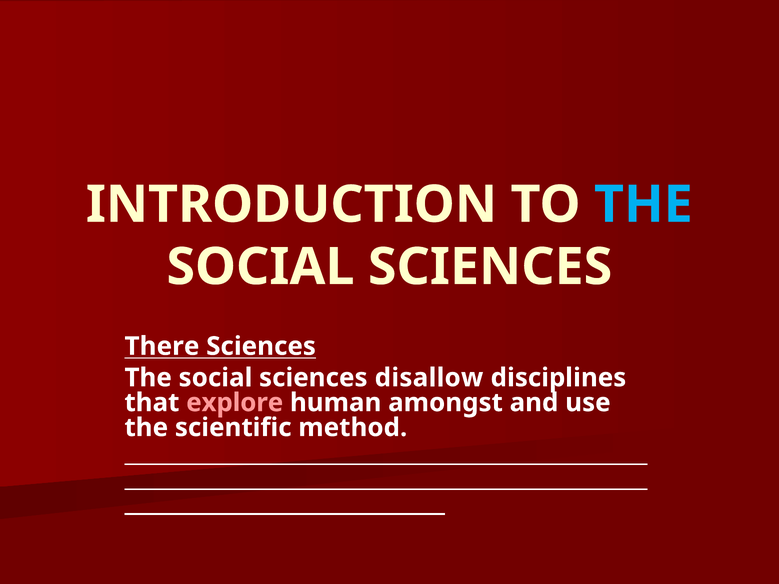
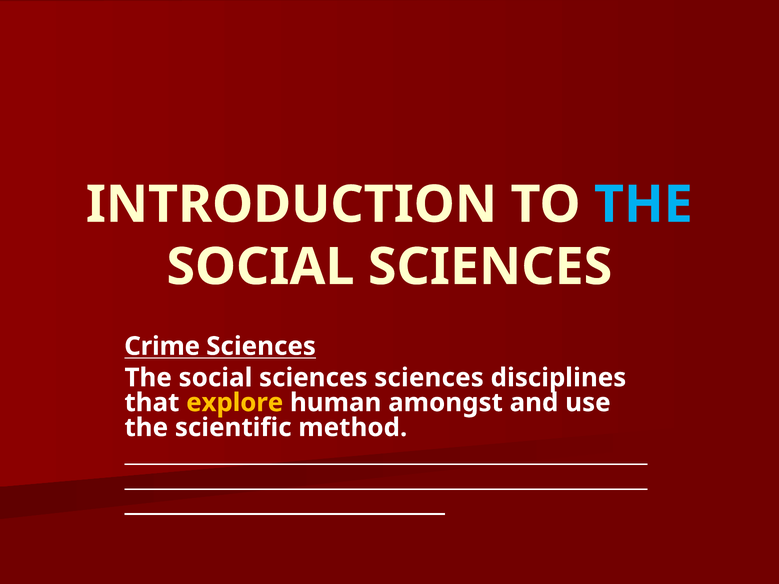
There: There -> Crime (162, 346)
sciences disallow: disallow -> sciences (429, 378)
explore colour: pink -> yellow (235, 403)
